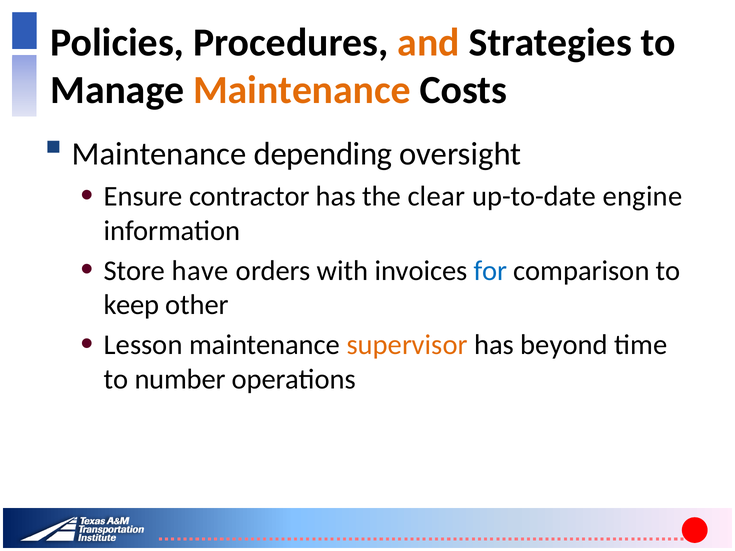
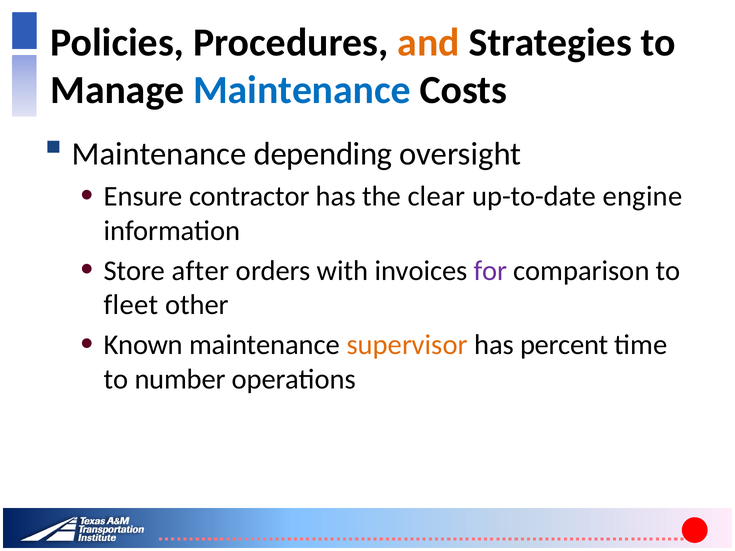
Maintenance colour: orange -> blue (302, 90)
have: have -> after (200, 271)
for colour: blue -> purple (491, 271)
keep: keep -> fleet (131, 305)
Lesson: Lesson -> Known (143, 345)
beyond: beyond -> percent (564, 345)
